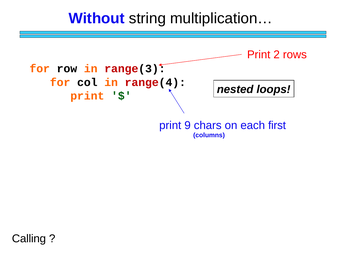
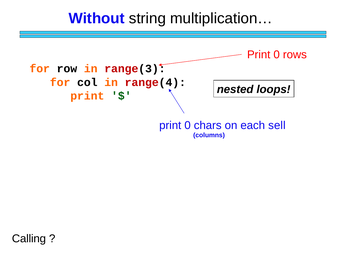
2: 2 -> 0 (277, 55)
9: 9 -> 0 (188, 125)
first: first -> sell (277, 125)
